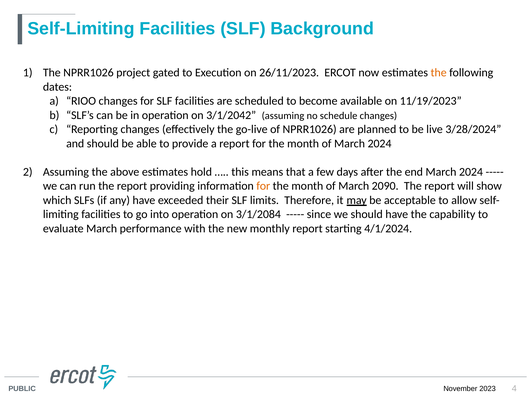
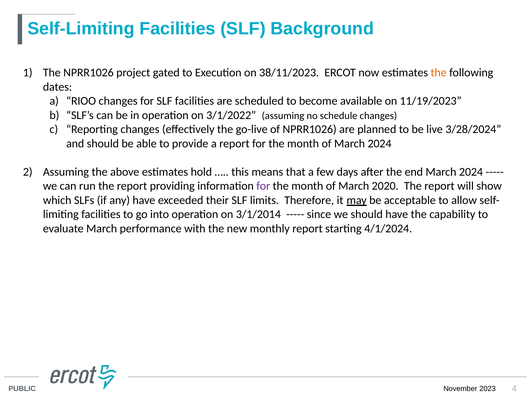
26/11/2023: 26/11/2023 -> 38/11/2023 (289, 73)
3/1/2042: 3/1/2042 -> 3/1/2022 (231, 115)
for colour: orange -> purple (263, 186)
2090: 2090 -> 2020 (385, 186)
3/1/2084: 3/1/2084 -> 3/1/2014 (258, 214)
